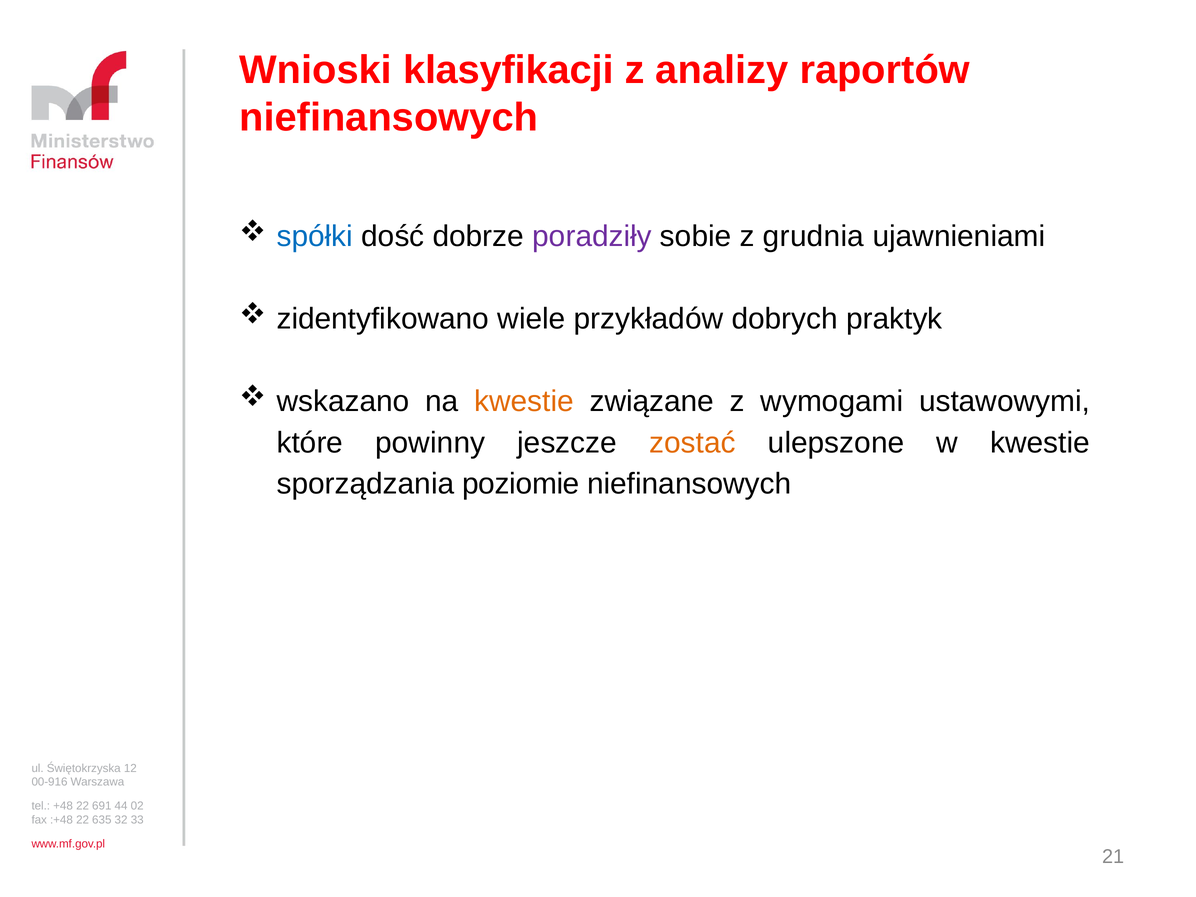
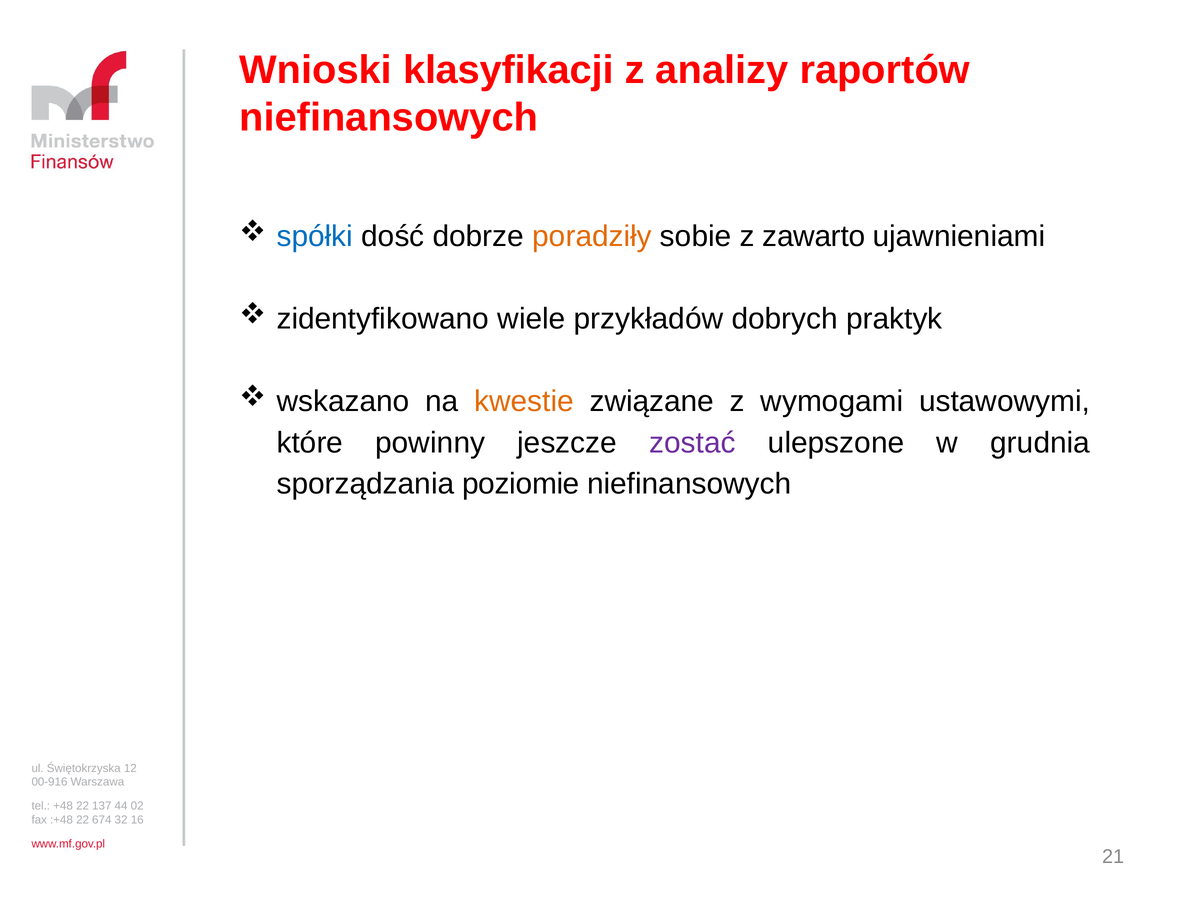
poradziły colour: purple -> orange (592, 236)
grudnia: grudnia -> zawarto (814, 236)
zostać colour: orange -> purple (692, 443)
w kwestie: kwestie -> grudnia (1040, 443)
691: 691 -> 137 (102, 806)
635: 635 -> 674 (102, 820)
33: 33 -> 16 (137, 820)
